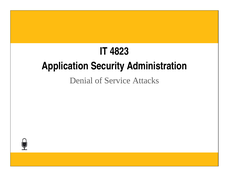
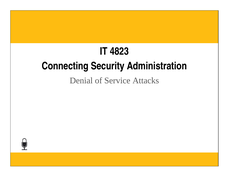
Application: Application -> Connecting (65, 66)
